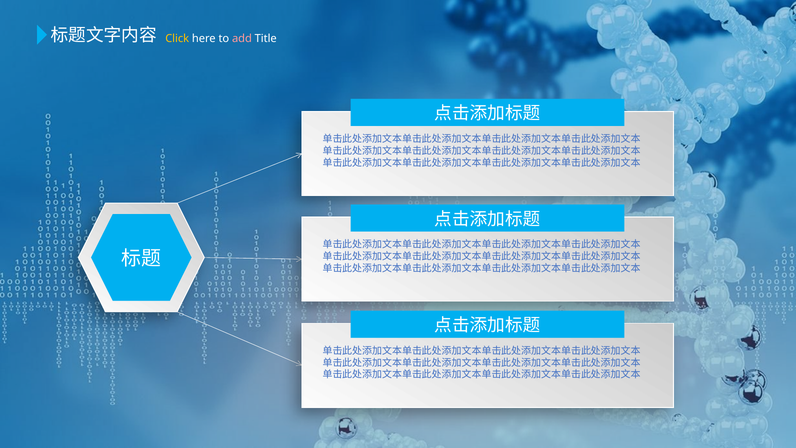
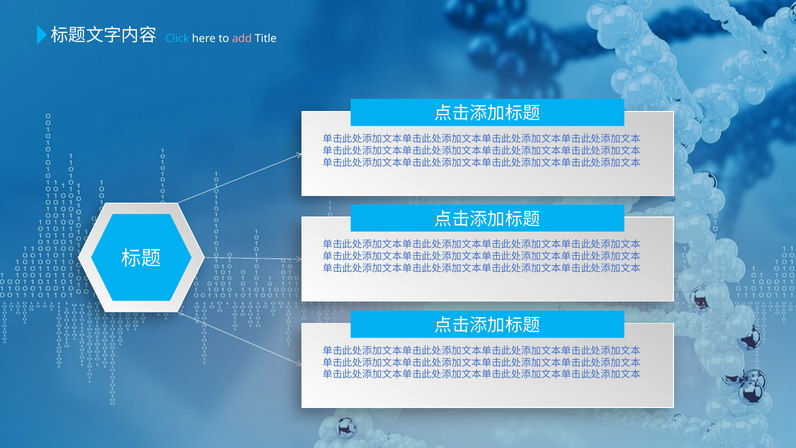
Click colour: yellow -> light blue (177, 38)
